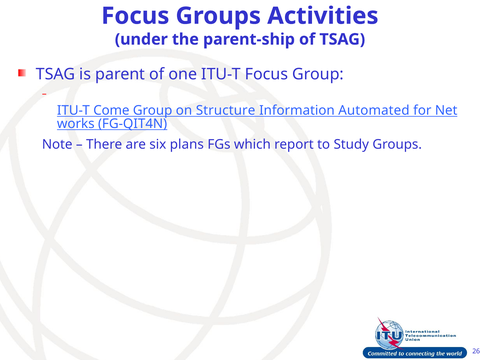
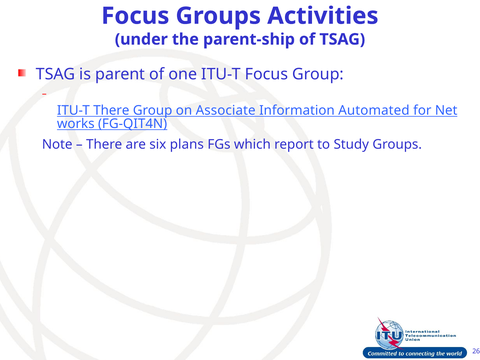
ITU-T Come: Come -> There (111, 110)
Structure: Structure -> Associate (226, 110)
